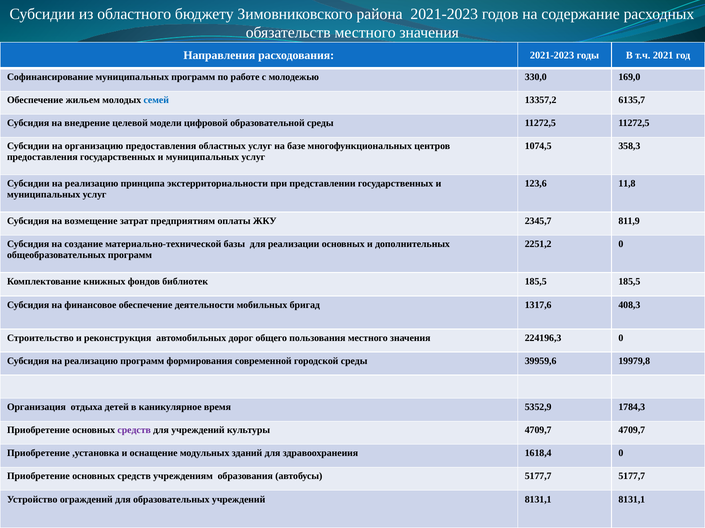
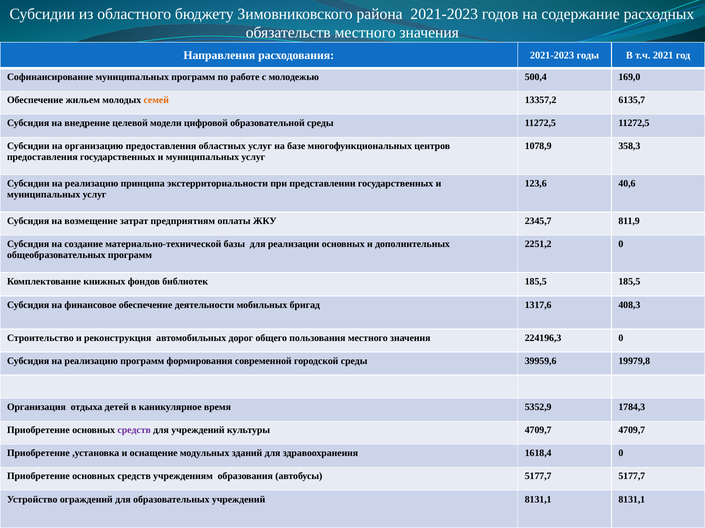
330,0: 330,0 -> 500,4 (536, 77)
семей colour: blue -> orange (156, 100)
1074,5: 1074,5 -> 1078,9 (538, 146)
11,8: 11,8 -> 40,6 (627, 184)
